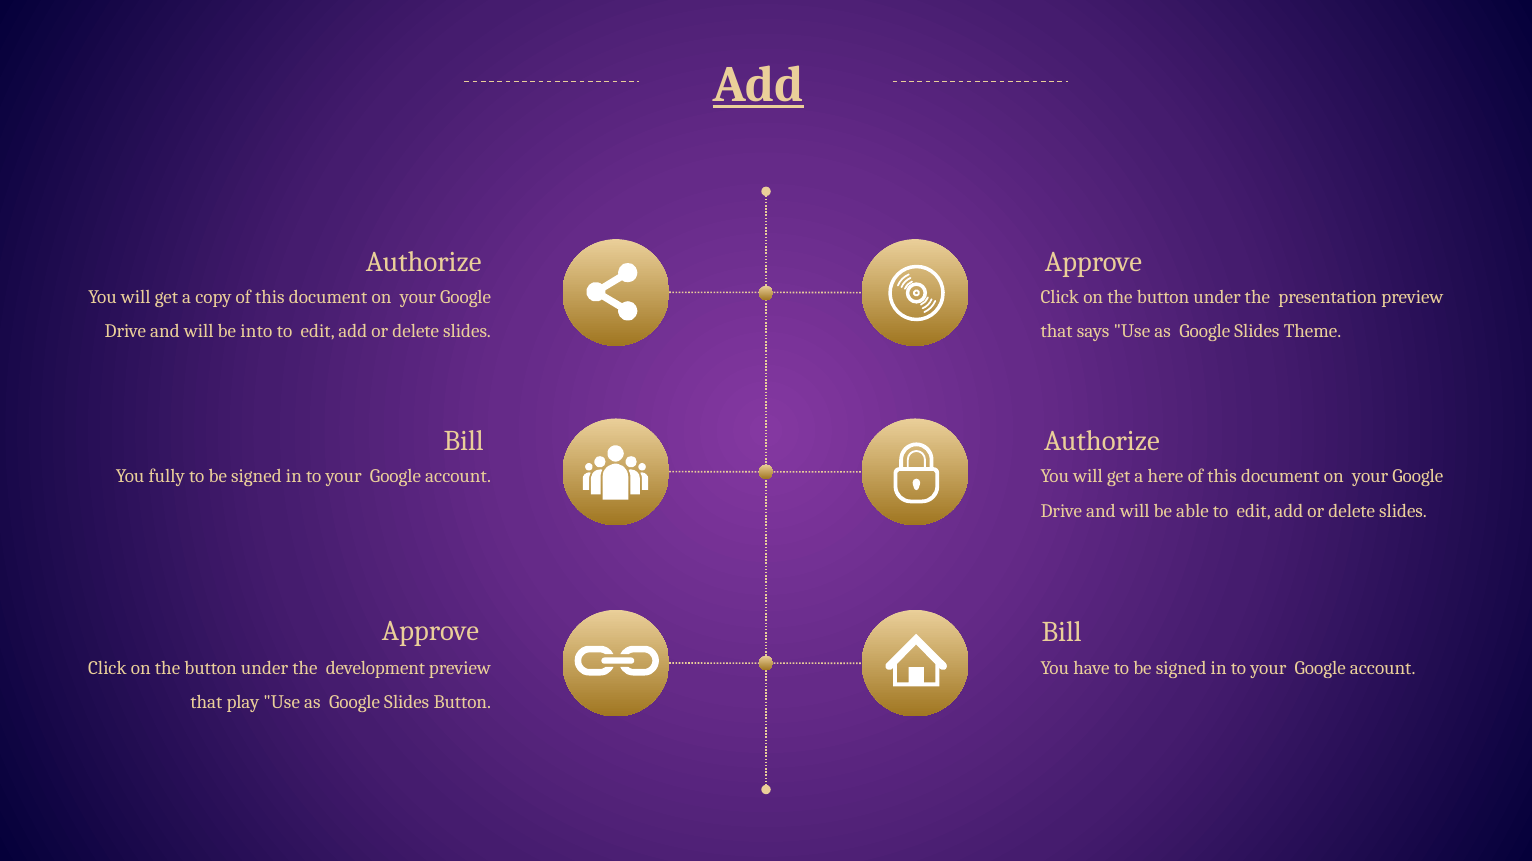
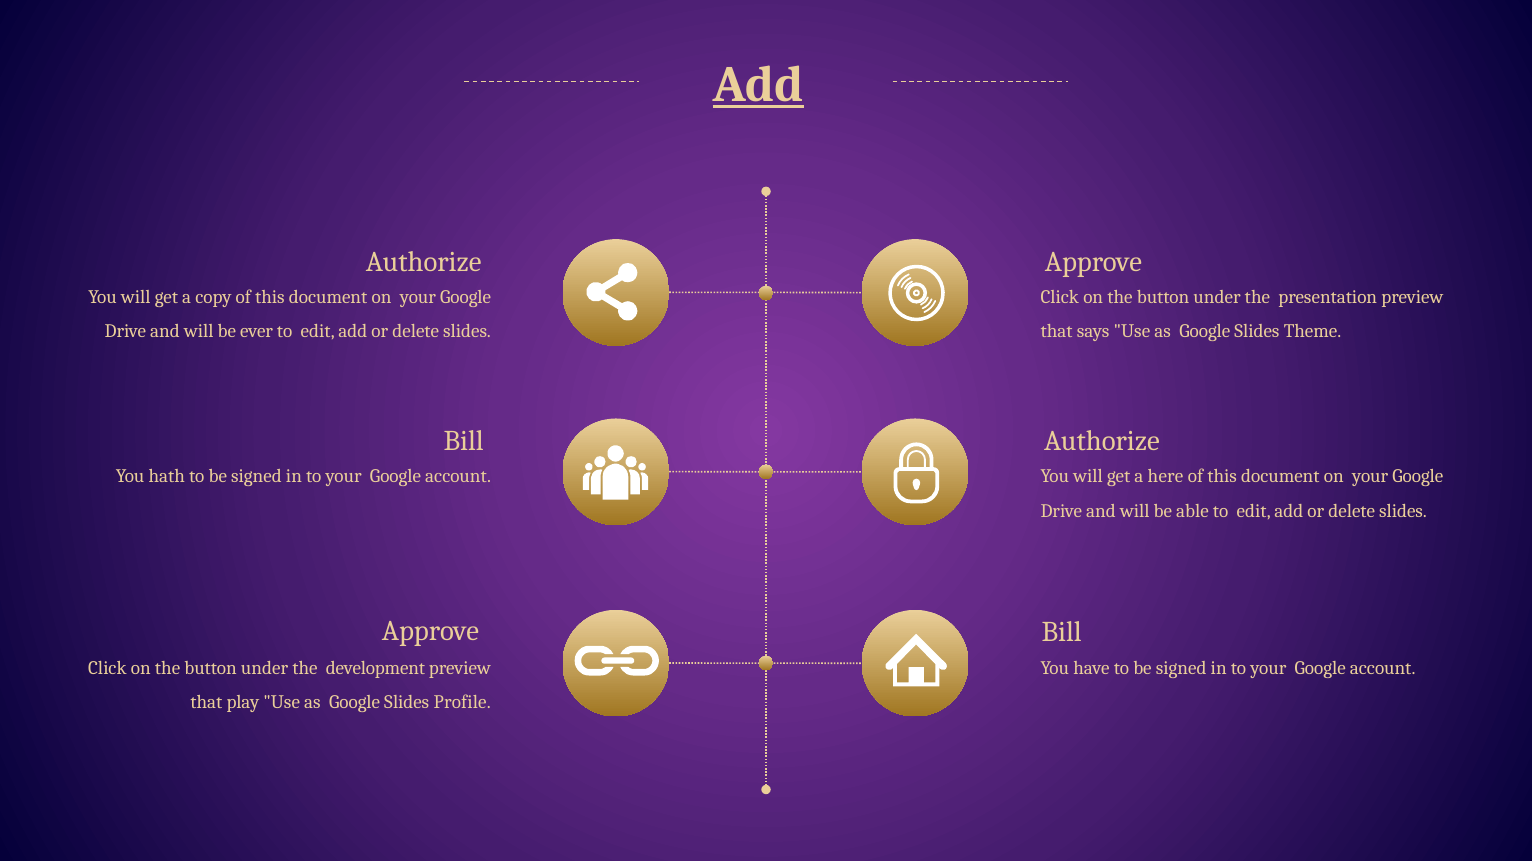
into: into -> ever (257, 332)
fully: fully -> hath (167, 477)
Slides Button: Button -> Profile (462, 703)
